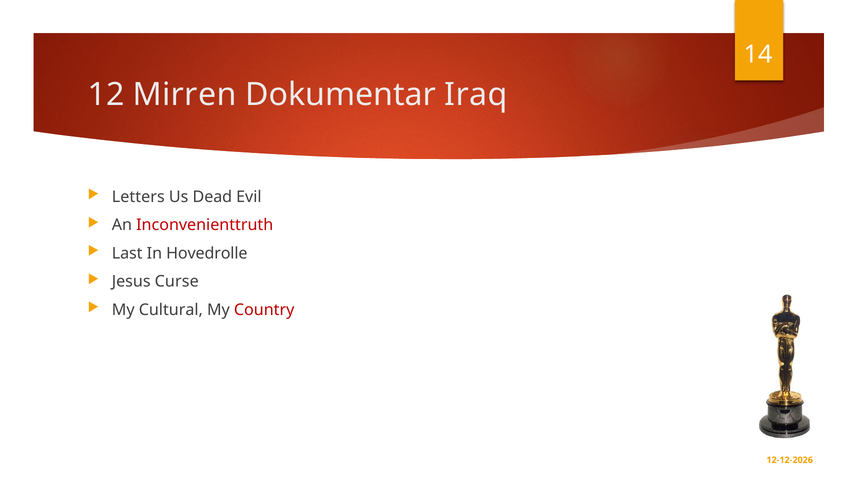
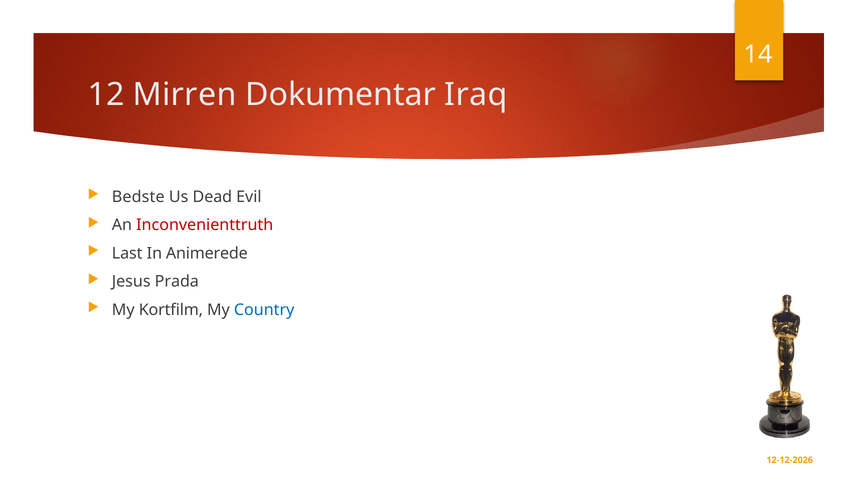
Letters: Letters -> Bedste (138, 197)
Hovedrolle: Hovedrolle -> Animerede (207, 254)
Curse: Curse -> Prada (177, 282)
Cultural: Cultural -> Kortfilm (171, 310)
Country colour: red -> blue (264, 310)
